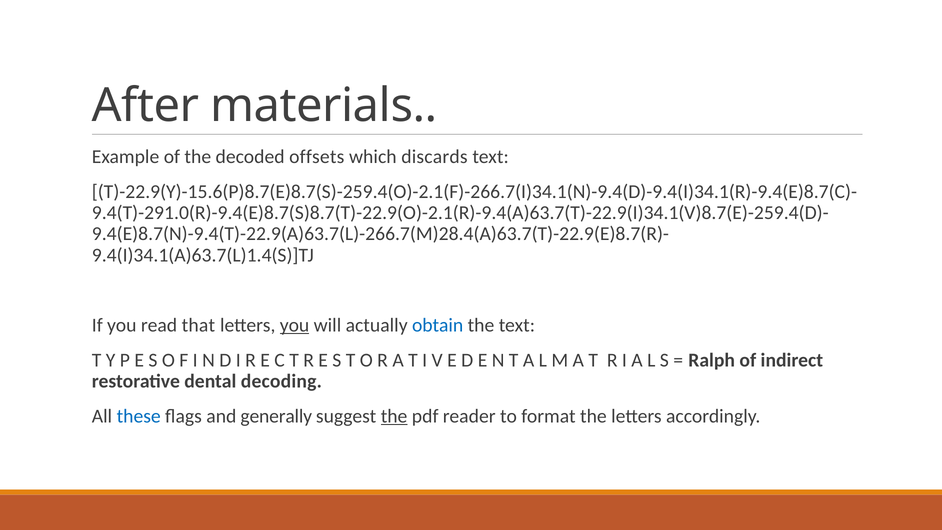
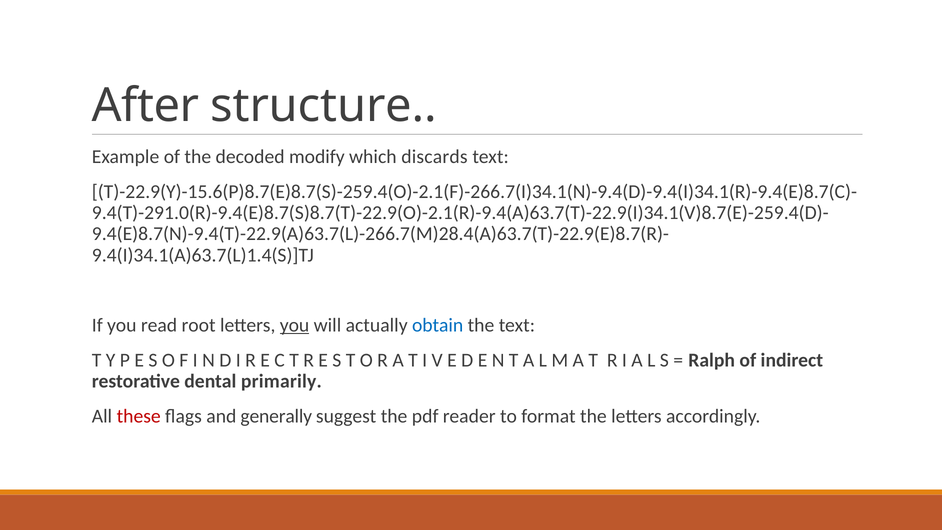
materials: materials -> structure (324, 106)
offsets: offsets -> modify (317, 157)
that: that -> root (199, 325)
decoding: decoding -> primarily (281, 381)
these colour: blue -> red (139, 416)
the underline: present -> none (394, 416)
